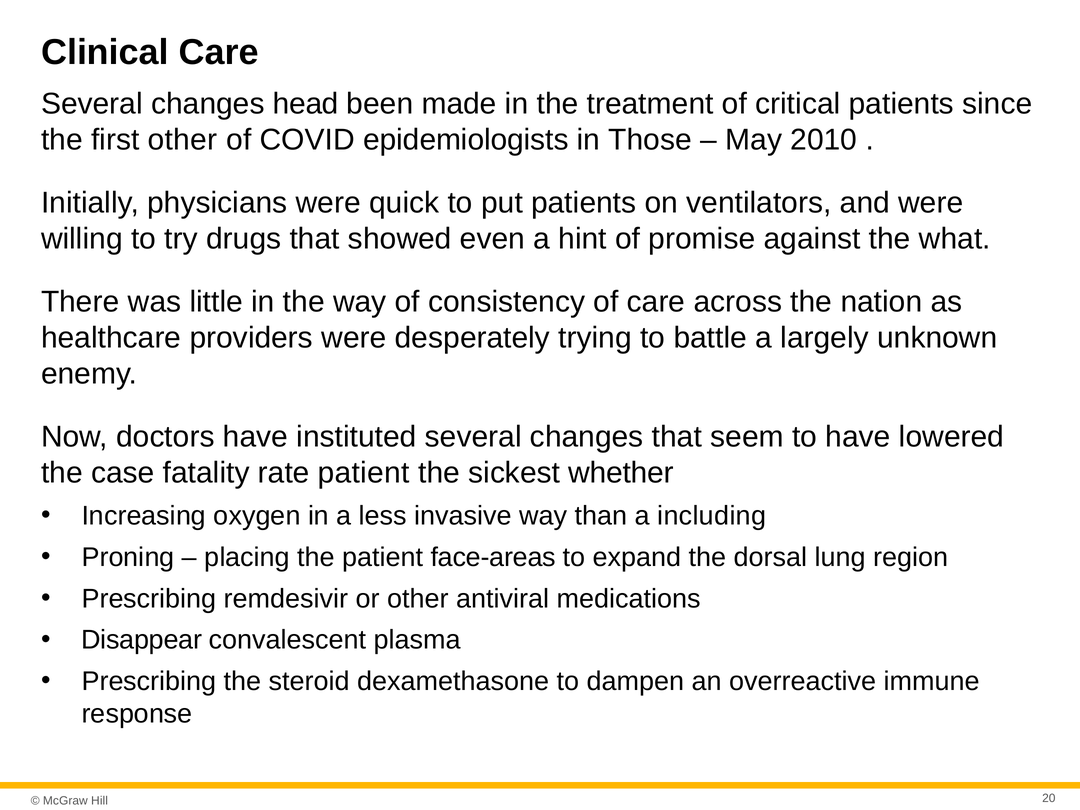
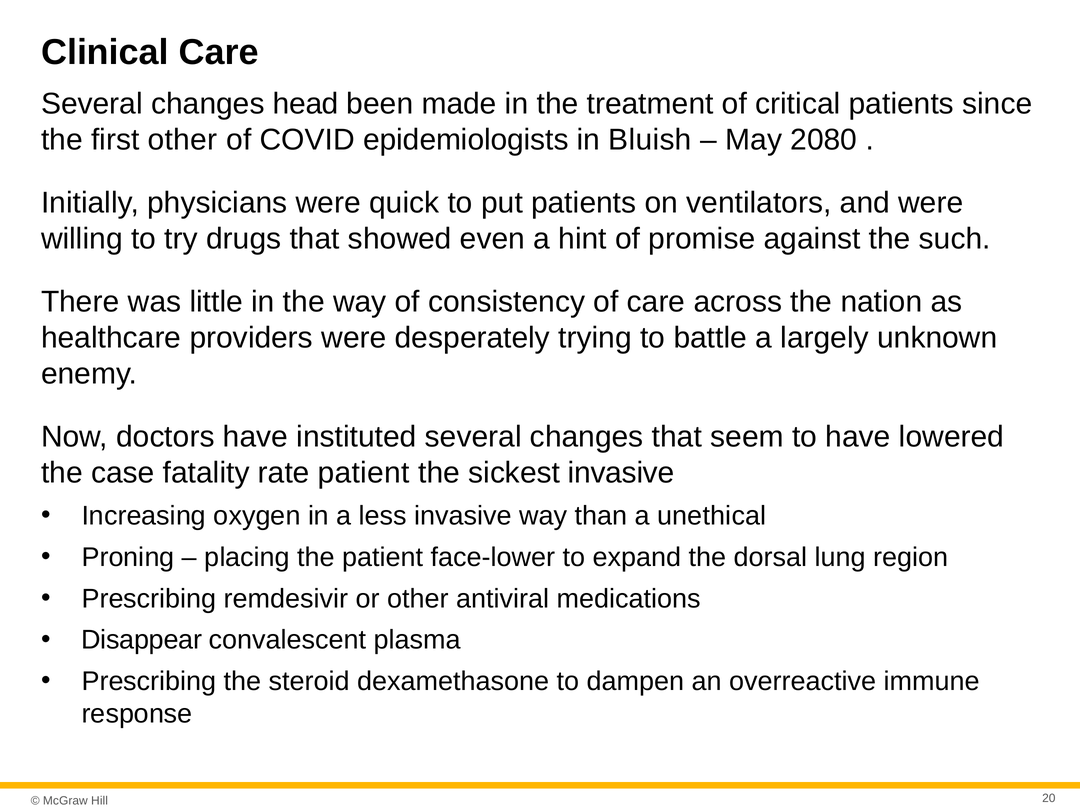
Those: Those -> Bluish (650, 140)
2010: 2010 -> 2080 (824, 140)
what: what -> such (955, 239)
sickest whether: whether -> invasive (621, 473)
including: including -> unethical (712, 516)
face-areas: face-areas -> face-lower (493, 557)
